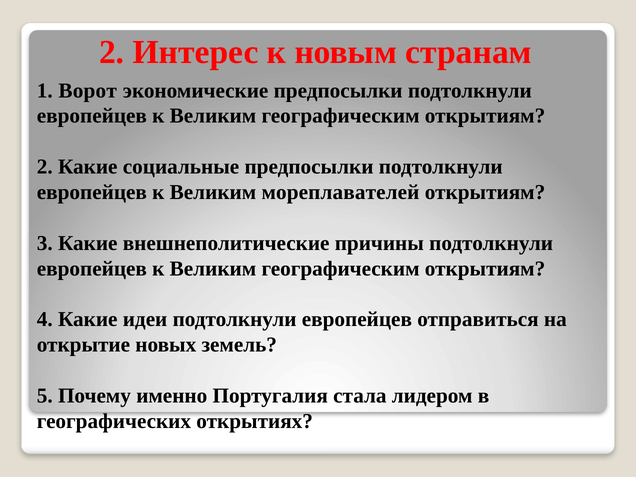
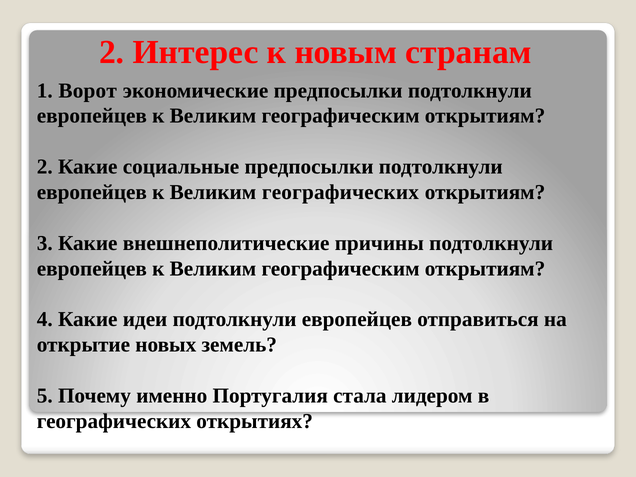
Великим мореплавателей: мореплавателей -> географических (340, 192)
